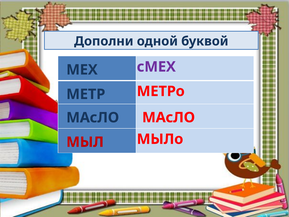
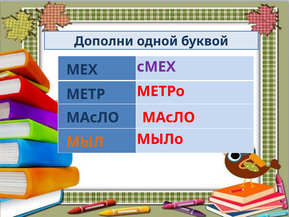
МЫЛ colour: red -> orange (85, 142)
